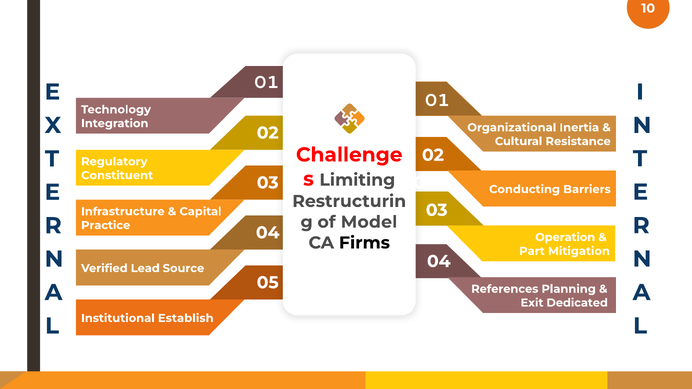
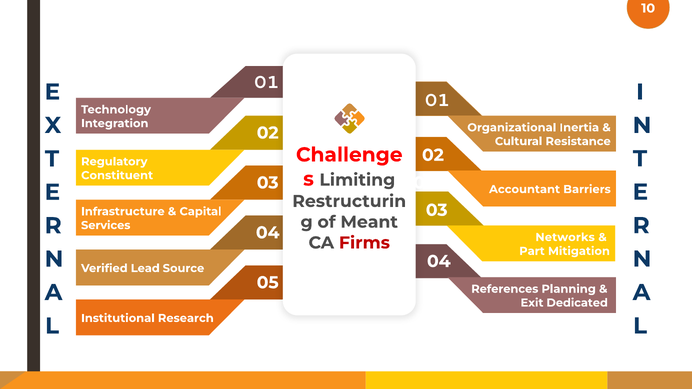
Conducting: Conducting -> Accountant (525, 189)
Model: Model -> Meant (369, 222)
Practice: Practice -> Services (106, 225)
Operation: Operation -> Networks (565, 237)
Firms colour: black -> red (364, 243)
Establish: Establish -> Research (186, 318)
